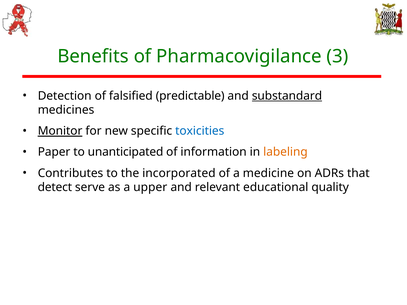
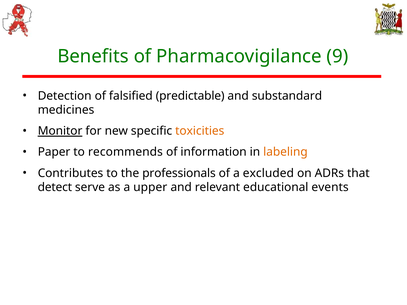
3: 3 -> 9 (337, 56)
substandard underline: present -> none (287, 96)
toxicities colour: blue -> orange (200, 131)
unanticipated: unanticipated -> recommends (125, 152)
incorporated: incorporated -> professionals (179, 173)
medicine: medicine -> excluded (268, 173)
quality: quality -> events (330, 187)
